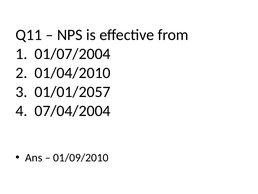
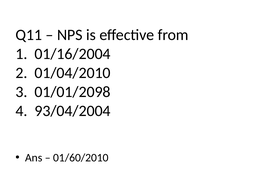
01/07/2004: 01/07/2004 -> 01/16/2004 (73, 54)
01/01/2057: 01/01/2057 -> 01/01/2098 (73, 92)
07/04/2004: 07/04/2004 -> 93/04/2004 (73, 111)
01/09/2010: 01/09/2010 -> 01/60/2010 (81, 157)
